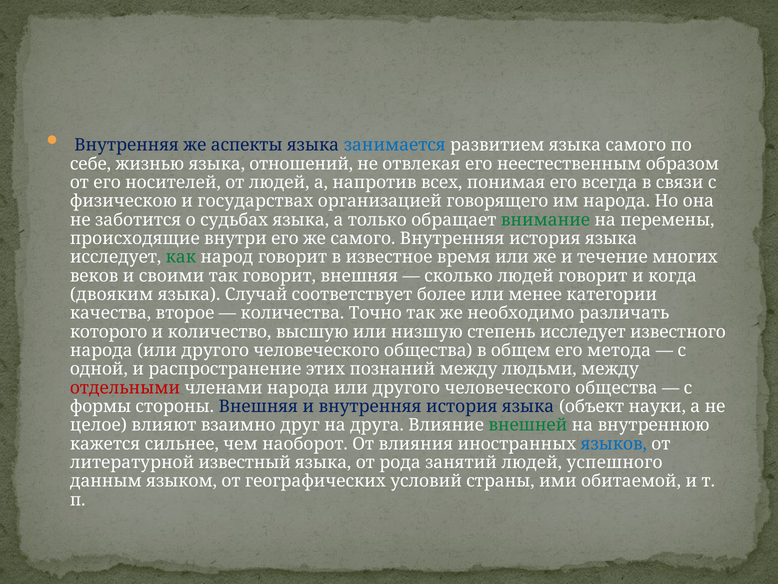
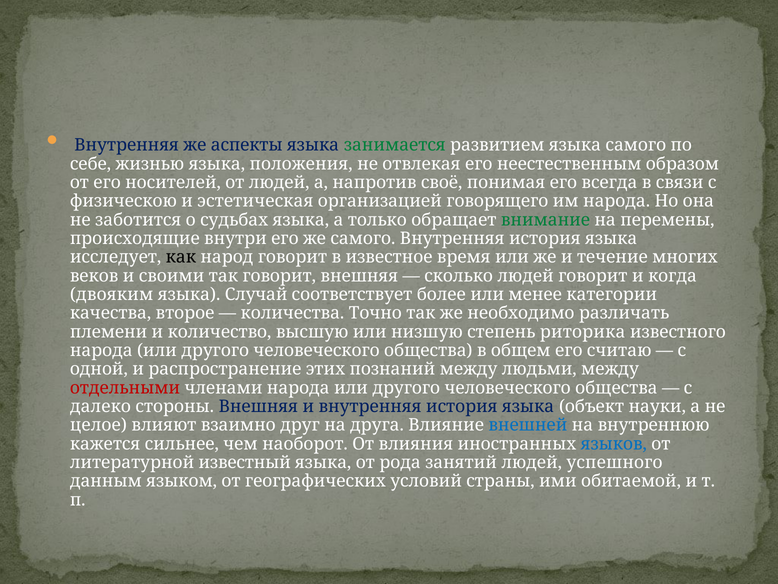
занимается colour: blue -> green (395, 145)
отношений: отношений -> положения (301, 164)
всех: всех -> своё (442, 182)
государствах: государствах -> эстетическая (255, 201)
как colour: green -> black (181, 257)
которого: которого -> племени (109, 332)
степень исследует: исследует -> риторика (583, 332)
метода: метода -> считаю (619, 350)
формы: формы -> далеко (100, 406)
внешней colour: green -> blue (528, 425)
